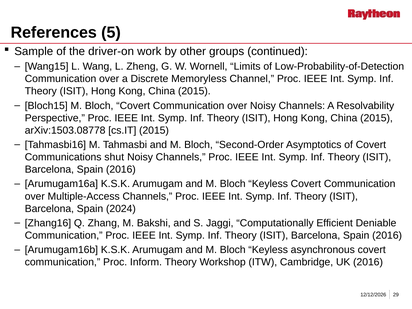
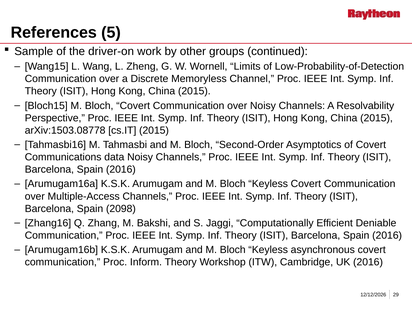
shut: shut -> data (114, 157)
2024: 2024 -> 2098 (121, 209)
